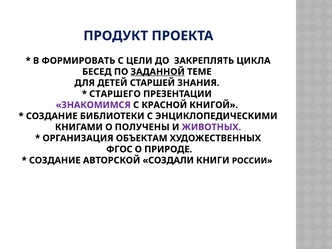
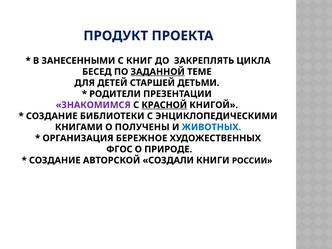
ФОРМИРОВАТЬ: ФОРМИРОВАТЬ -> ЗАНЕСЕННЫМИ (78, 61)
ЦЕЛИ: ЦЕЛИ -> КНИГ (139, 61)
ЗНАНИЯ: ЗНАНИЯ -> ДЕТЬМИ (198, 83)
СТАРШЕГО: СТАРШЕГО -> РОДИТЕЛИ (115, 94)
КРАСНОЙ underline: none -> present (164, 105)
ЖИВОТНЫХ colour: purple -> blue (211, 127)
ОБЪЕКТАМ: ОБЪЕКТАМ -> БЕРЕЖНОЕ (142, 138)
